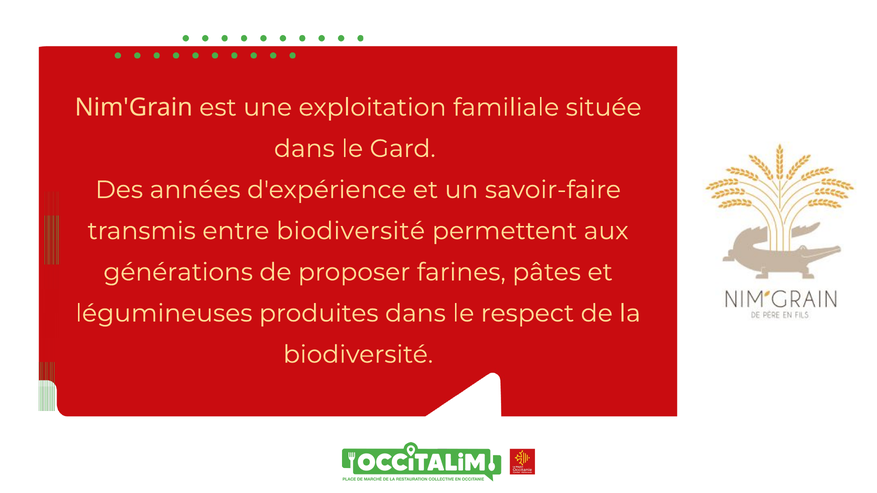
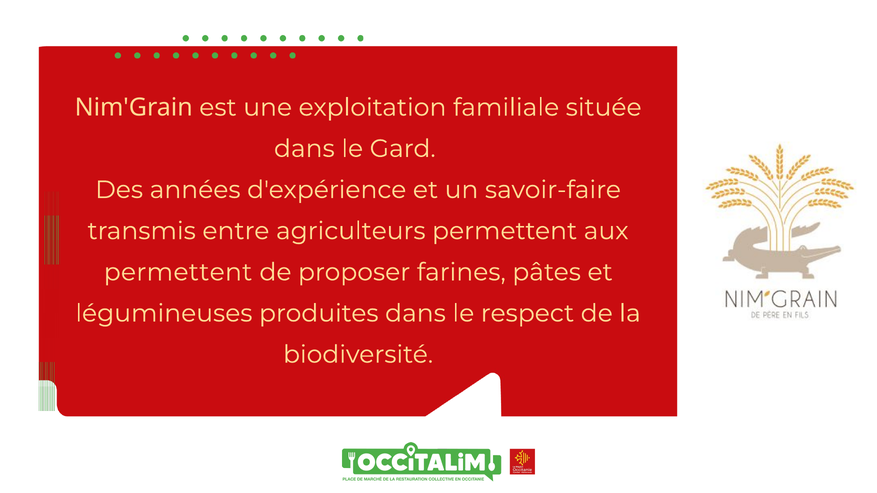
entre biodiversité: biodiversité -> agriculteurs (351, 231)
générations: générations -> permettent (178, 272)
